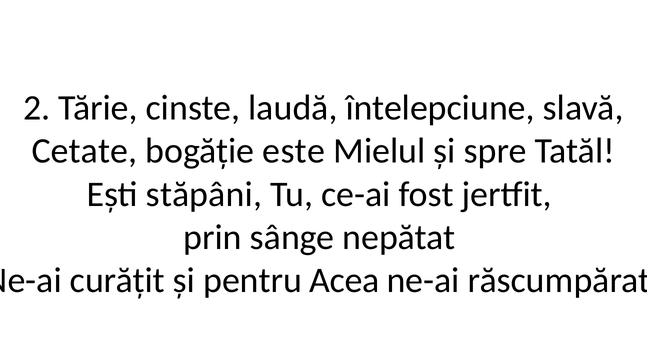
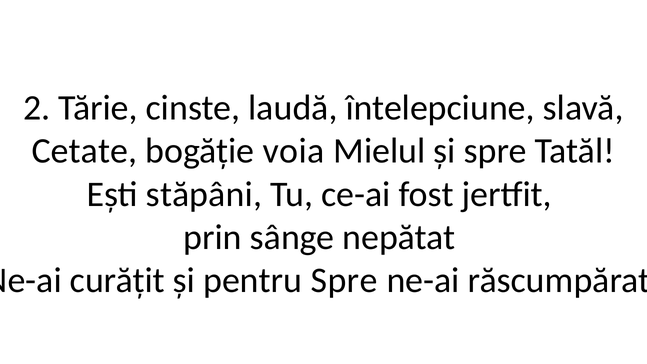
este: este -> voia (294, 151)
pentru Acea: Acea -> Spre (344, 280)
